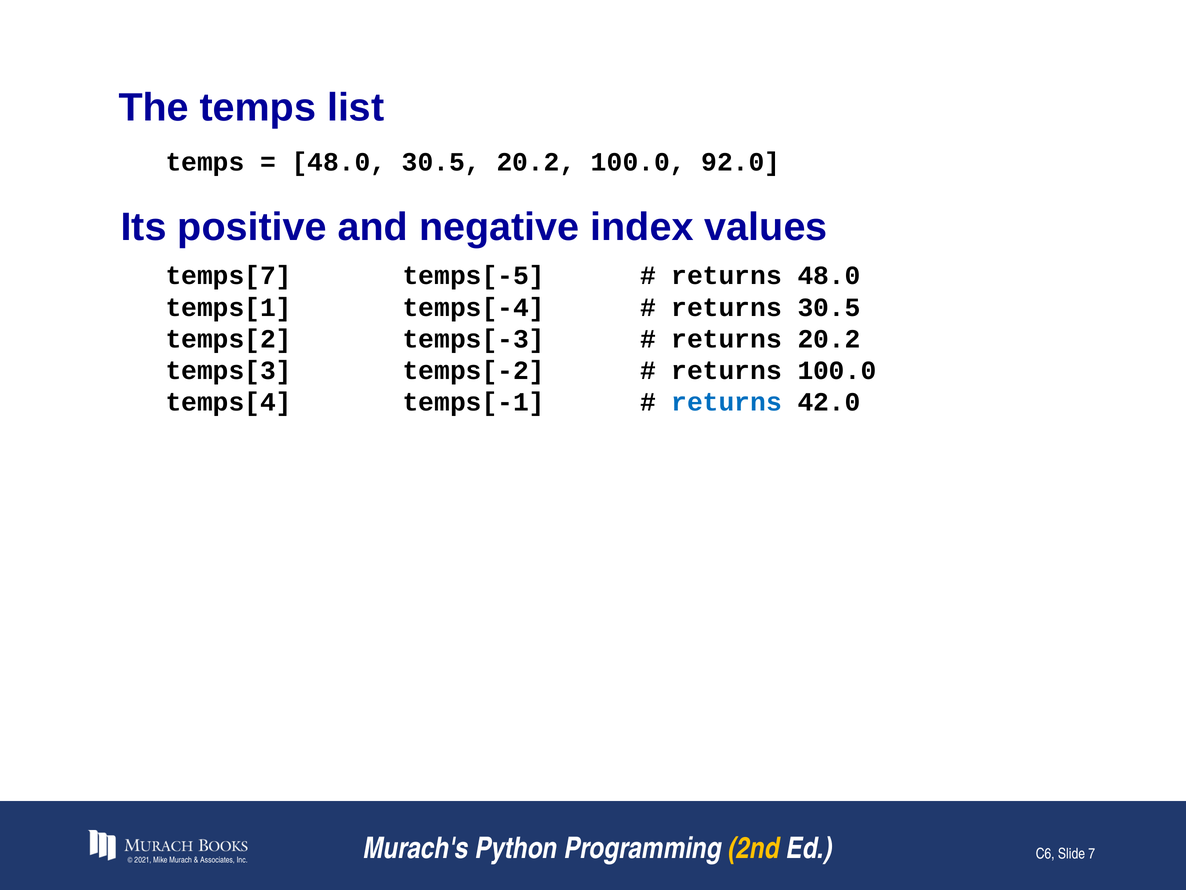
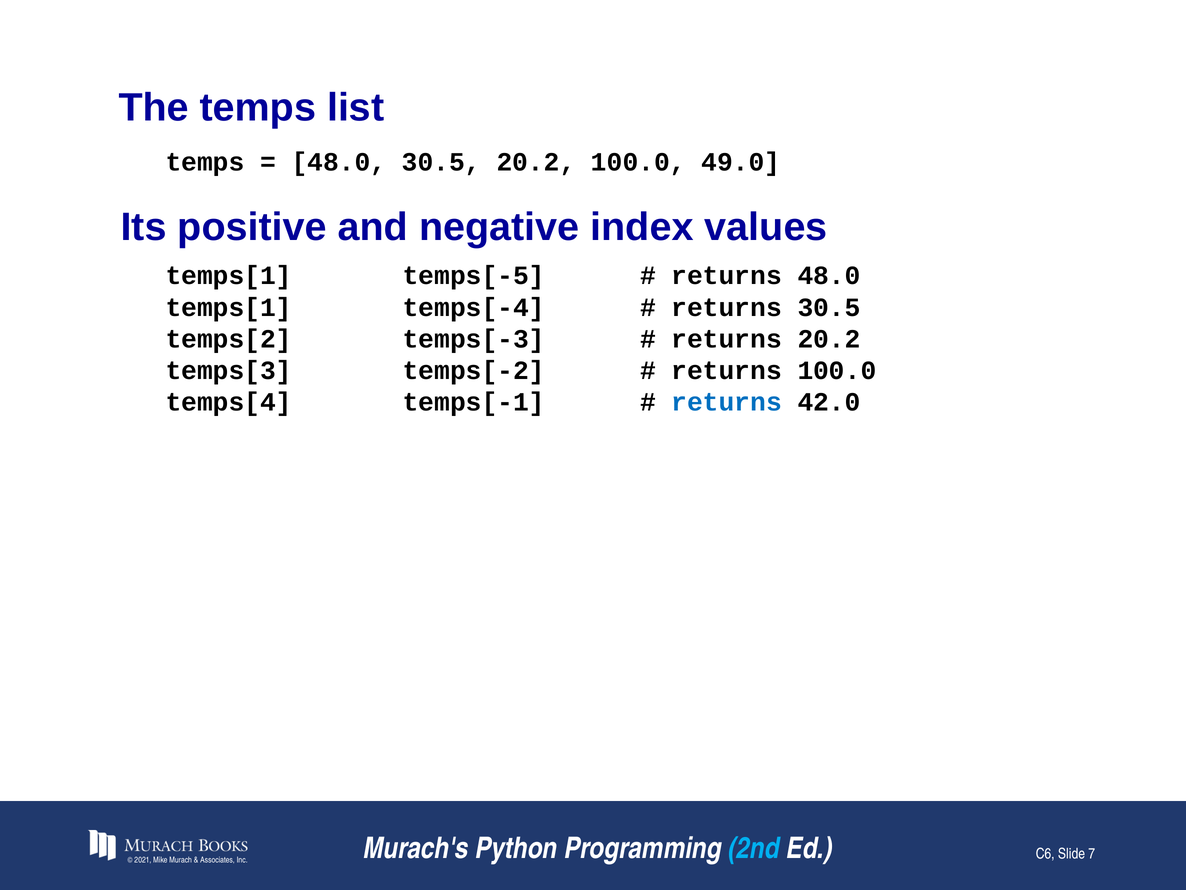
92.0: 92.0 -> 49.0 (741, 162)
temps[7: temps[7 -> temps[1 (229, 276)
2nd colour: yellow -> light blue (754, 848)
